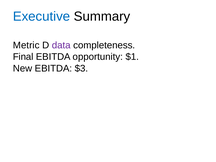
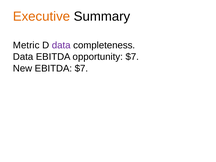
Executive colour: blue -> orange (42, 16)
Final: Final -> Data (23, 57)
opportunity $1: $1 -> $7 (132, 57)
EBITDA $3: $3 -> $7 (81, 68)
